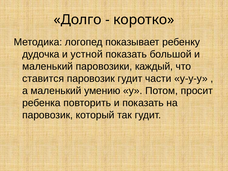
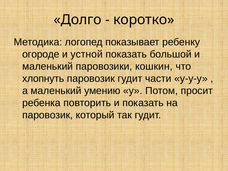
дудочка: дудочка -> огороде (41, 54)
каждый: каждый -> кошкин (154, 66)
ставится: ставится -> хлопнуть (43, 79)
